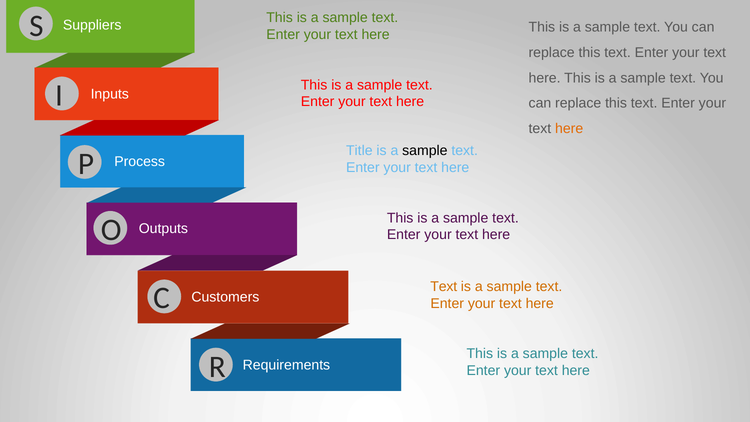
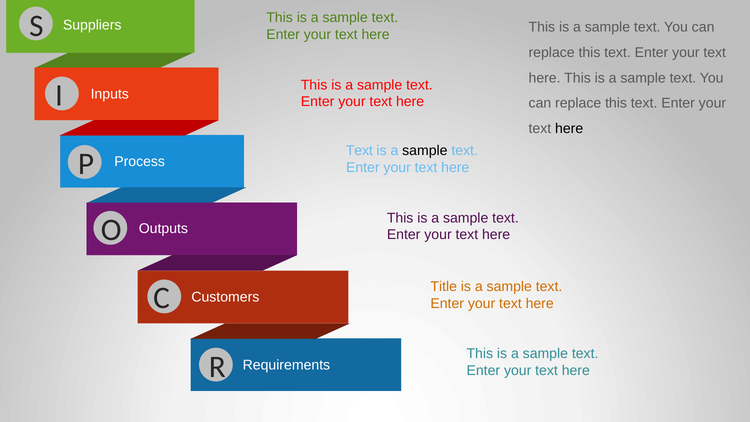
here colour: orange -> black (569, 128)
Title: Title -> Text (359, 151)
Text: Text -> Title (444, 287)
